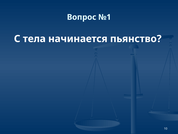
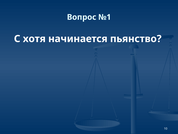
тела: тела -> хотя (34, 39)
